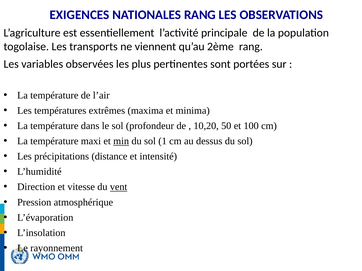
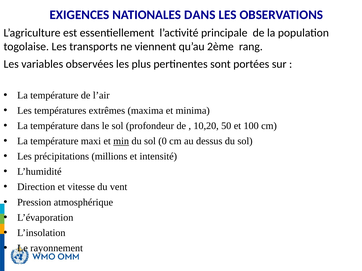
NATIONALES RANG: RANG -> DANS (200, 15)
1: 1 -> 0 (163, 141)
distance: distance -> millions (109, 157)
vent underline: present -> none (119, 187)
